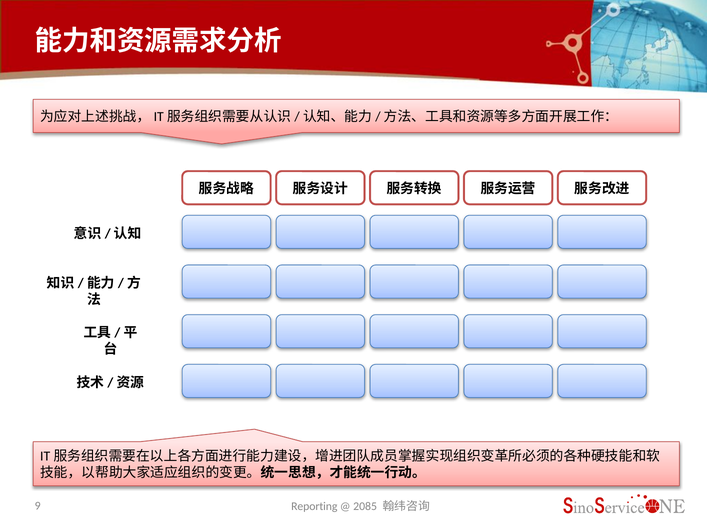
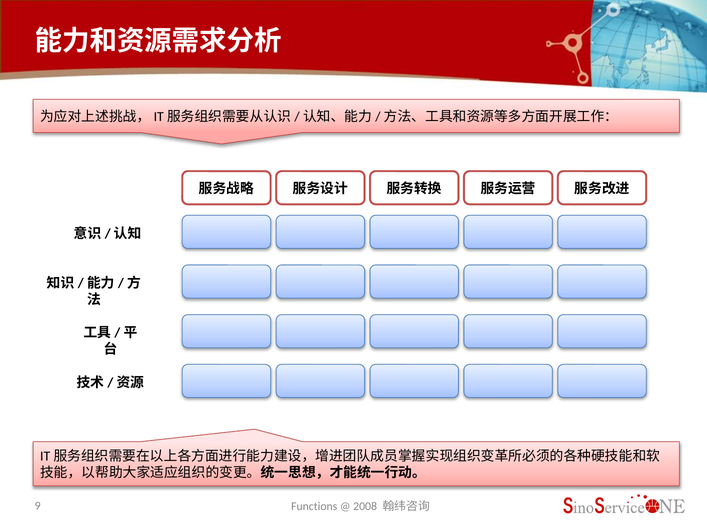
Reporting: Reporting -> Functions (314, 506)
2085: 2085 -> 2008 (365, 506)
